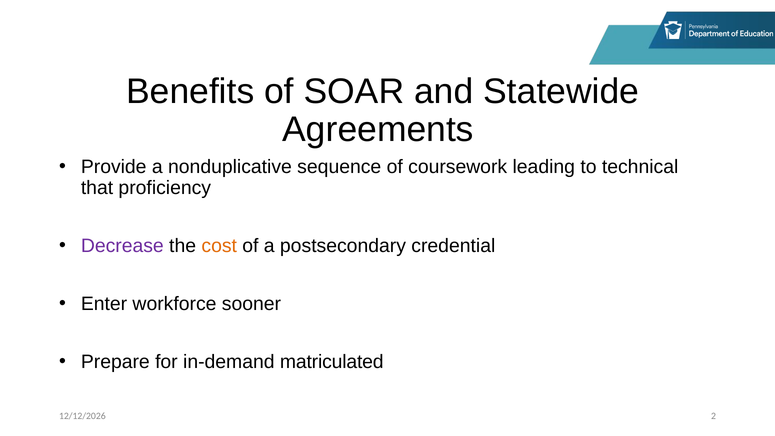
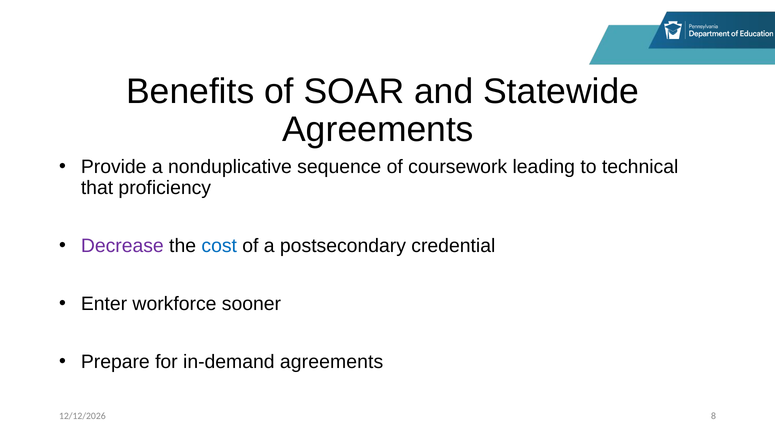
cost colour: orange -> blue (219, 246)
in-demand matriculated: matriculated -> agreements (332, 362)
2: 2 -> 8 (713, 416)
